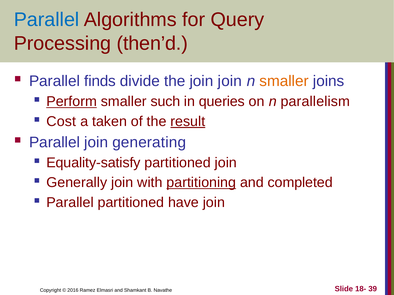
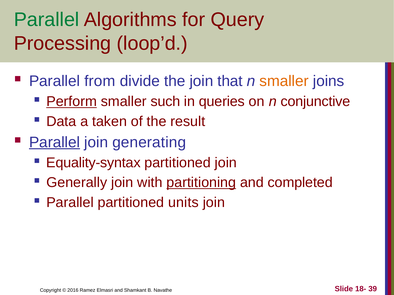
Parallel colour: blue -> green (47, 20)
then’d: then’d -> loop’d (152, 43)
finds: finds -> from (100, 81)
join join: join -> that (230, 81)
parallelism: parallelism -> conjunctive (315, 102)
Cost: Cost -> Data (61, 122)
result underline: present -> none (188, 122)
Parallel underline: none -> present (55, 142)
Equality-satisfy: Equality-satisfy -> Equality-syntax (93, 163)
have: have -> units (183, 203)
